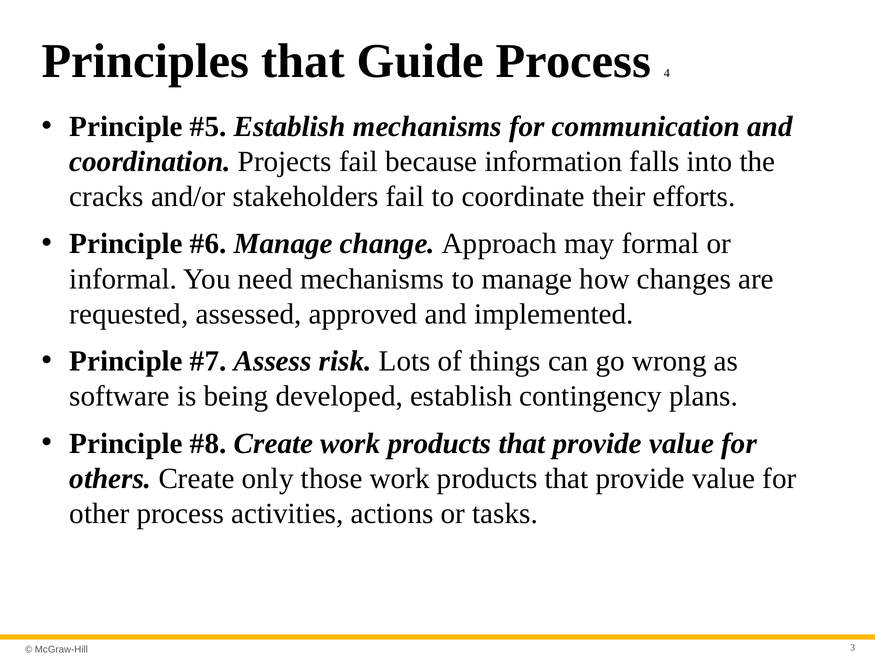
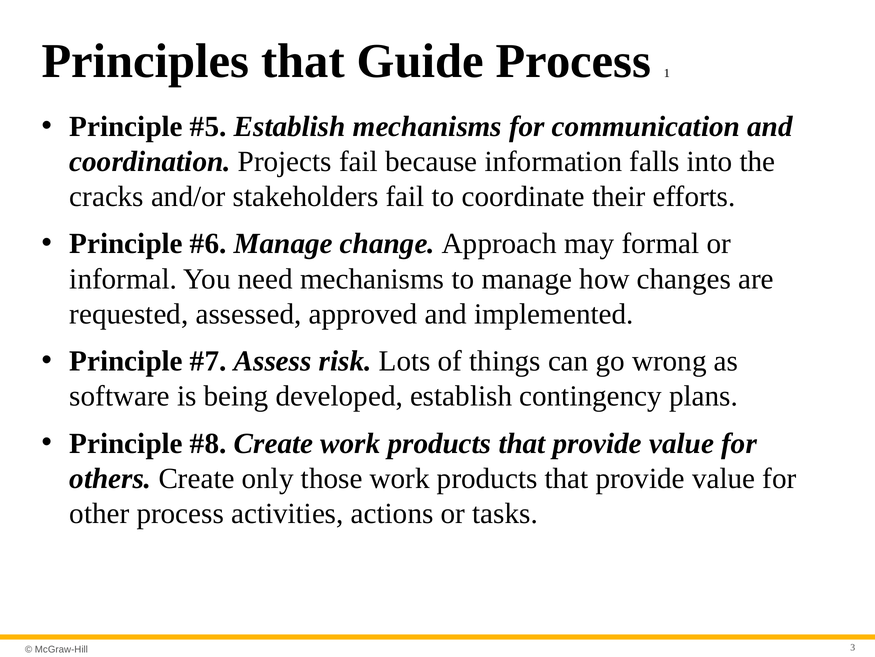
4: 4 -> 1 (667, 73)
